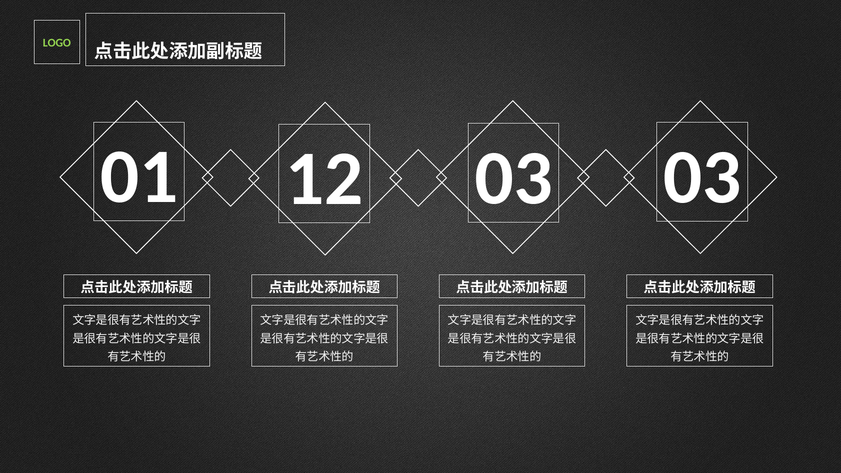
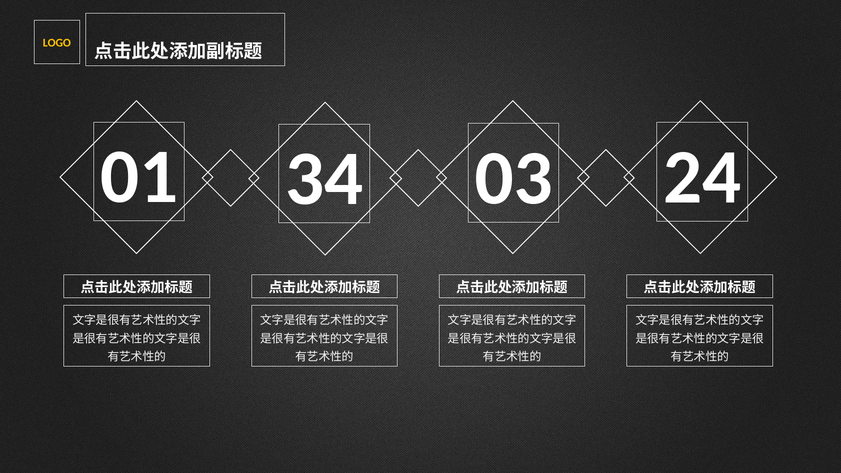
LOGO colour: light green -> yellow (57, 43)
12: 12 -> 34 (324, 179)
03 03: 03 -> 24 (702, 177)
